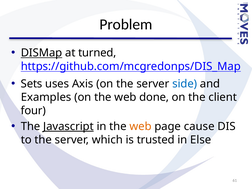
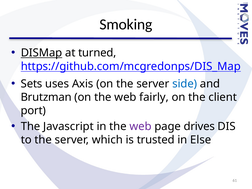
Problem: Problem -> Smoking (126, 24)
Examples: Examples -> Brutzman (46, 97)
done: done -> fairly (154, 97)
four: four -> port (33, 111)
Javascript underline: present -> none (68, 126)
web colour: orange -> purple (141, 126)
cause: cause -> drives (199, 126)
